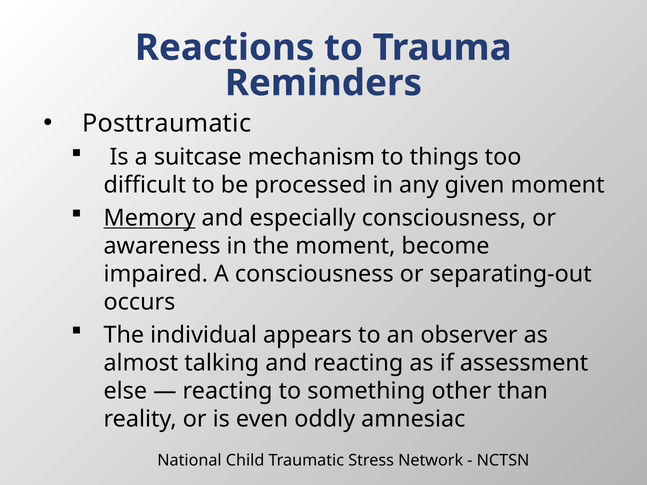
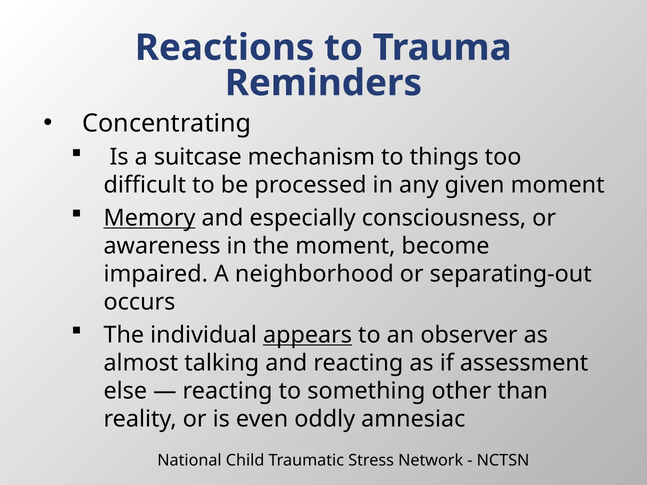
Posttraumatic: Posttraumatic -> Concentrating (167, 124)
A consciousness: consciousness -> neighborhood (314, 274)
appears underline: none -> present (308, 335)
